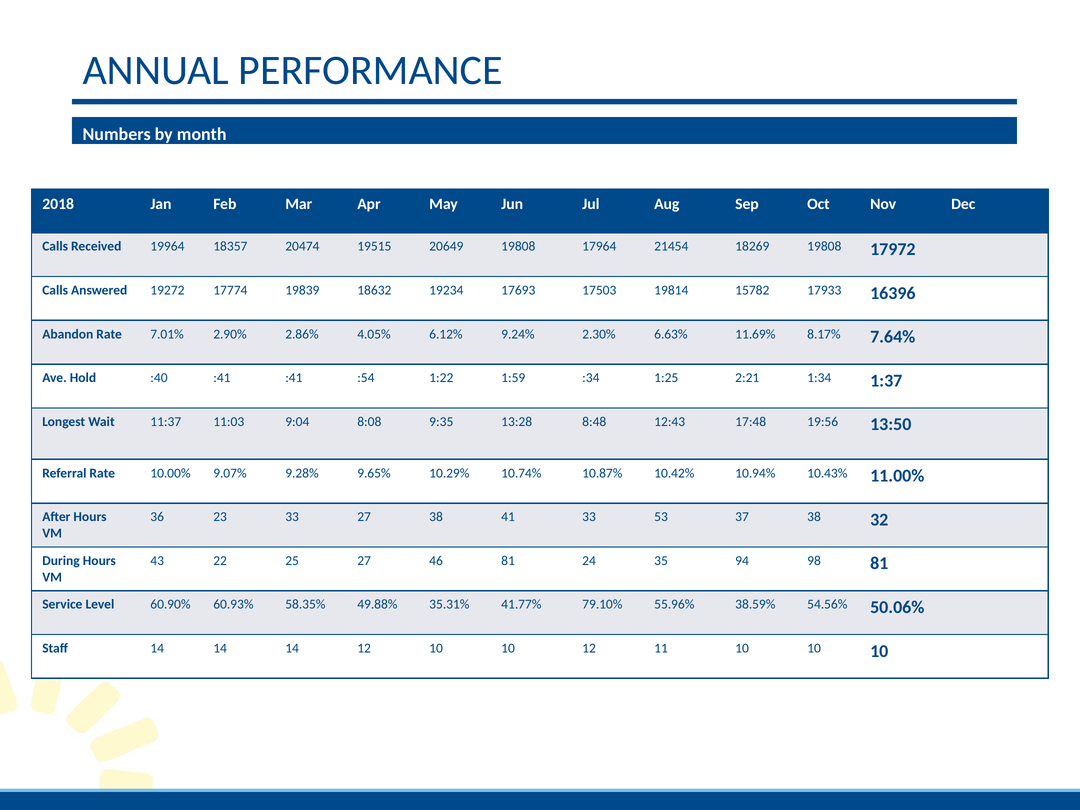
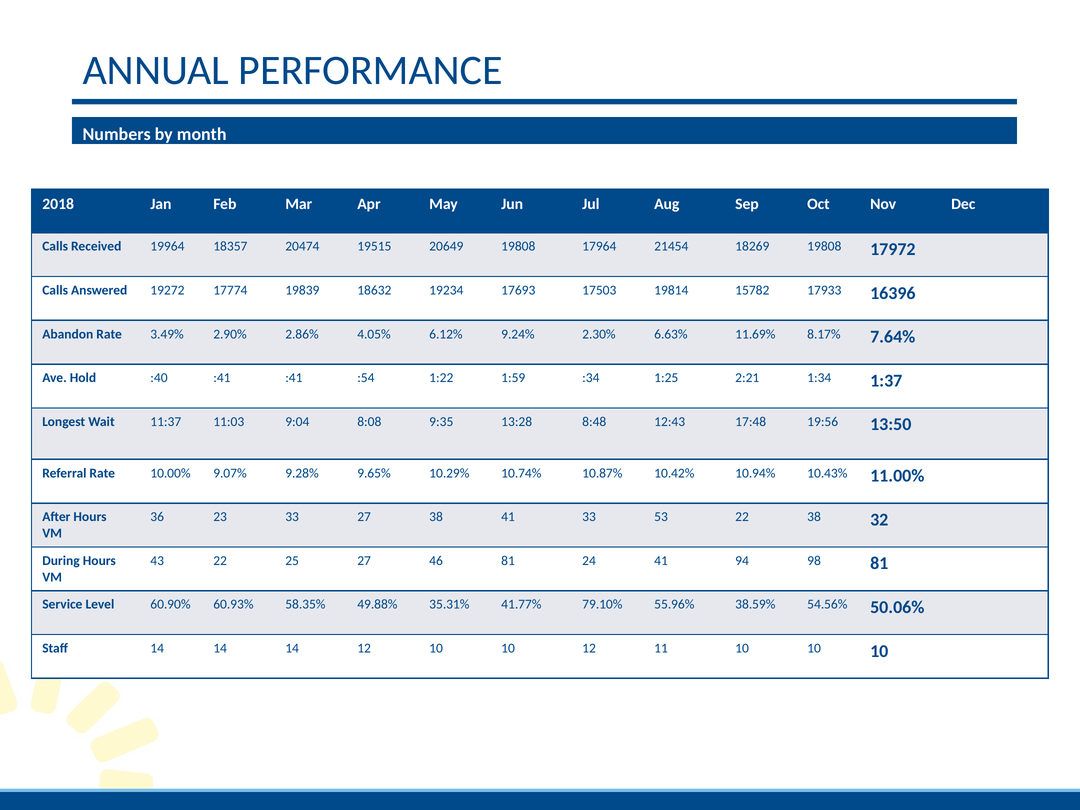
7.01%: 7.01% -> 3.49% (167, 334)
53 37: 37 -> 22 (742, 517)
24 35: 35 -> 41 (661, 561)
